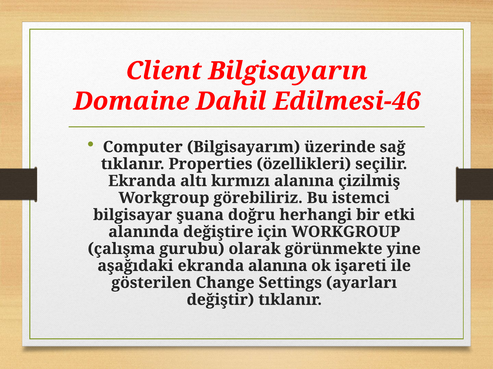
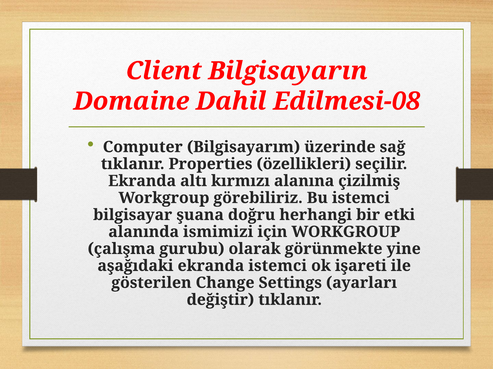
Edilmesi-46: Edilmesi-46 -> Edilmesi-08 (347, 101)
değiştire: değiştire -> ismimizi (218, 232)
ekranda alanına: alanına -> istemci (278, 266)
